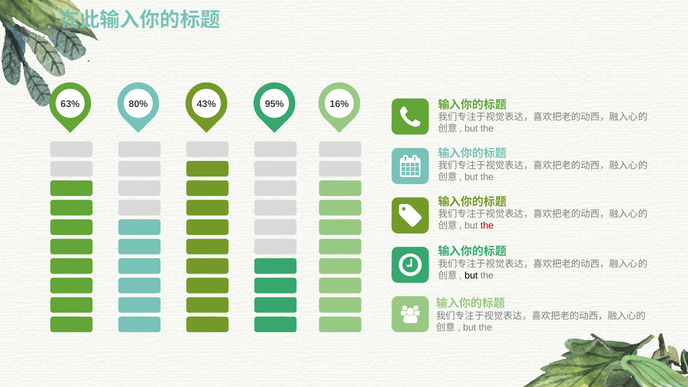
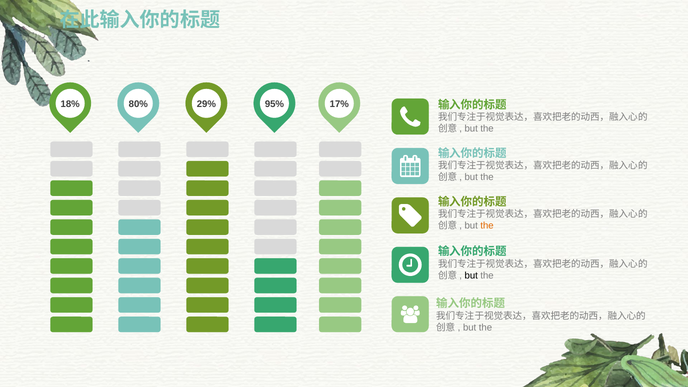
63%: 63% -> 18% (70, 104)
43%: 43% -> 29% (206, 104)
16%: 16% -> 17% (339, 104)
the colour: red -> orange (487, 226)
